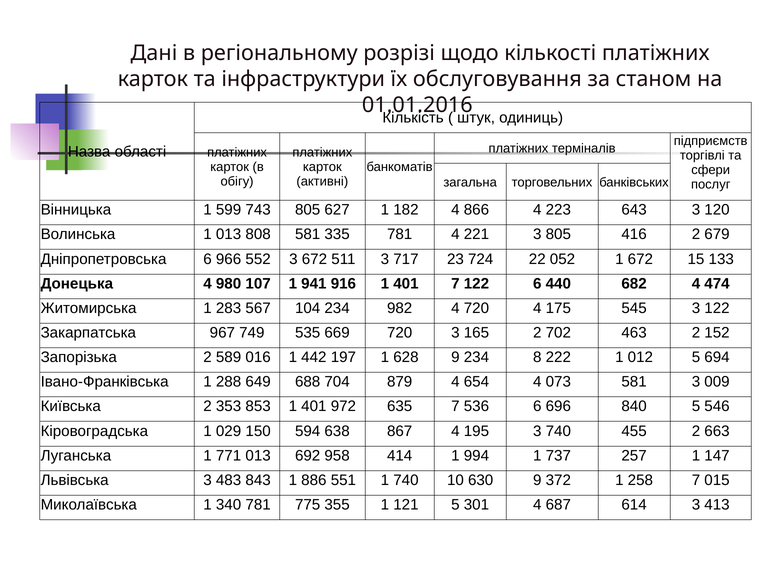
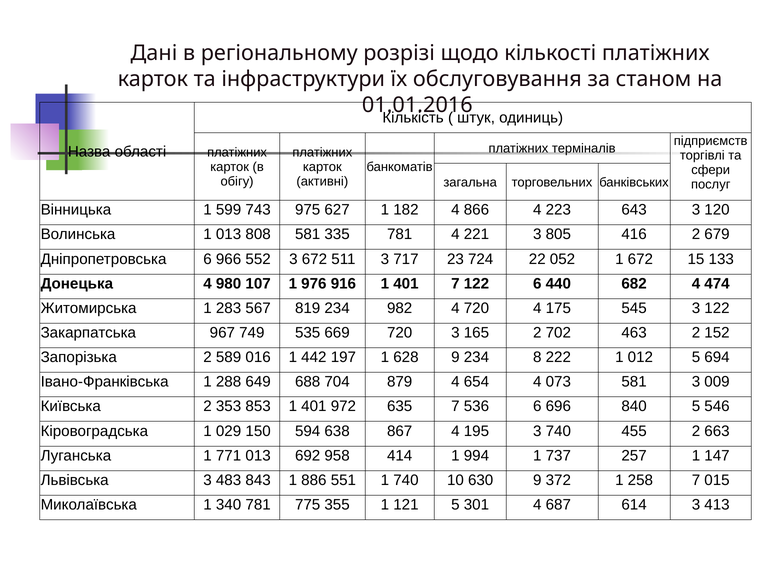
743 805: 805 -> 975 (308, 210)
941: 941 -> 976 (314, 283)
104: 104 -> 819 (308, 308)
